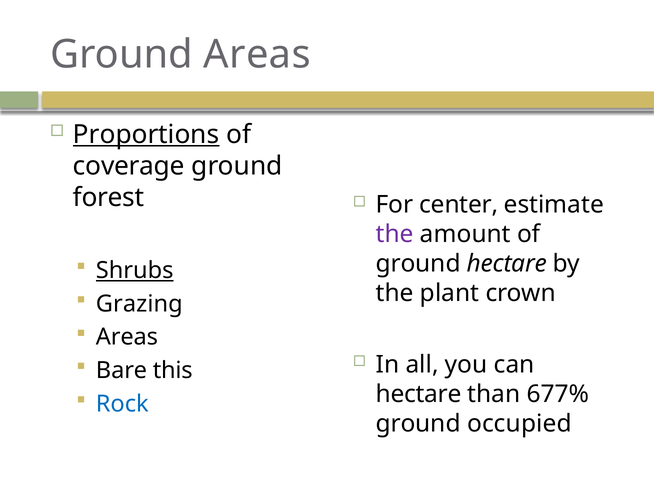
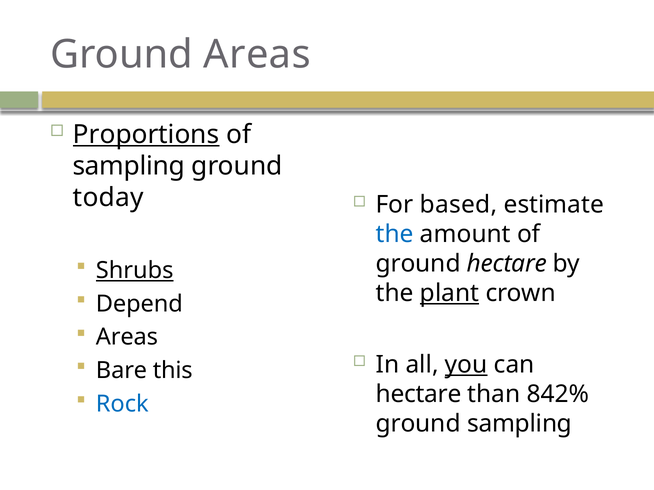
coverage: coverage -> sampling (129, 166)
forest: forest -> today (108, 198)
center: center -> based (458, 205)
the colour: purple -> blue (395, 234)
plant underline: none -> present (450, 293)
Grazing: Grazing -> Depend (139, 304)
you underline: none -> present (466, 365)
677%: 677% -> 842% (558, 394)
ground occupied: occupied -> sampling (520, 424)
